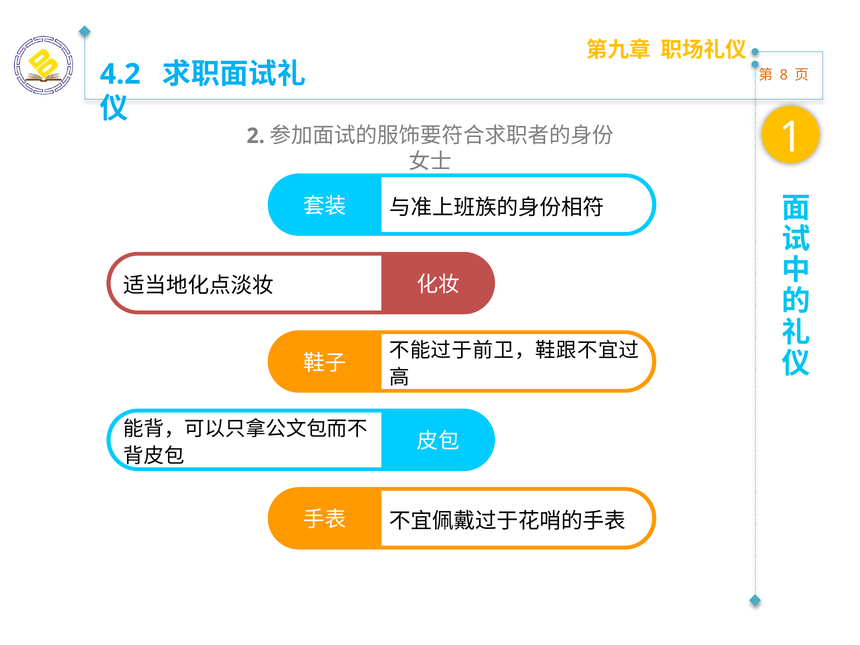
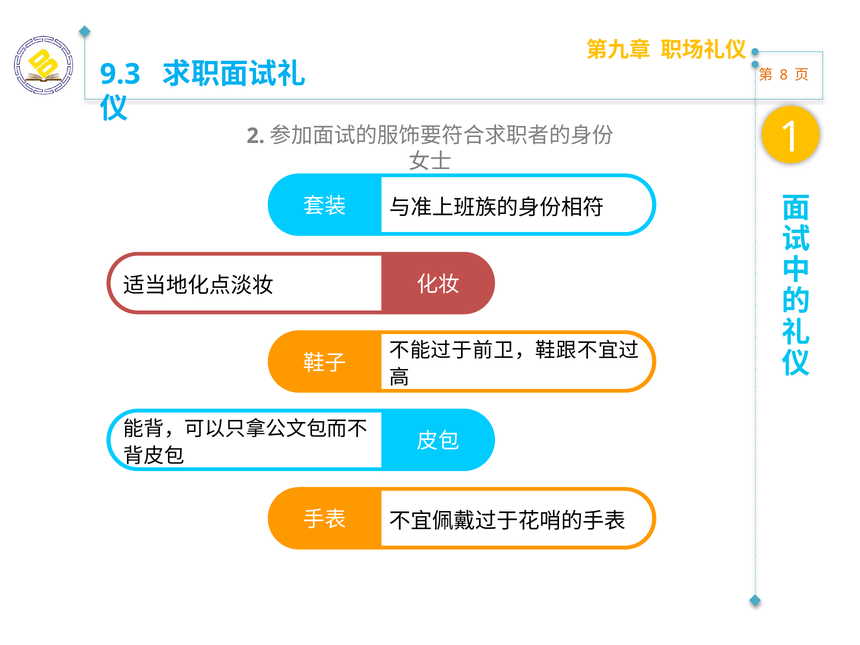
4.2: 4.2 -> 9.3 (120, 74)
